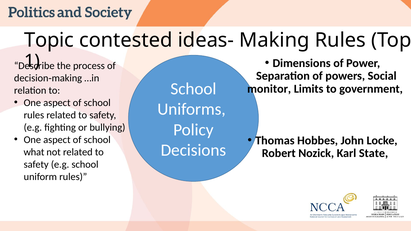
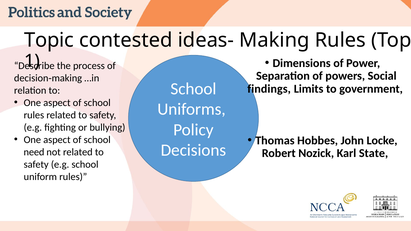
monitor: monitor -> findings (269, 89)
what: what -> need (34, 152)
